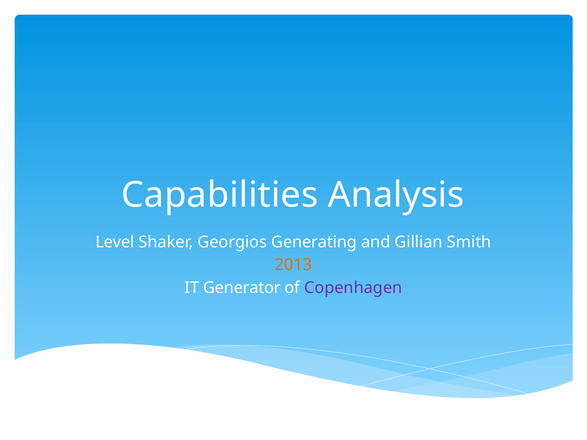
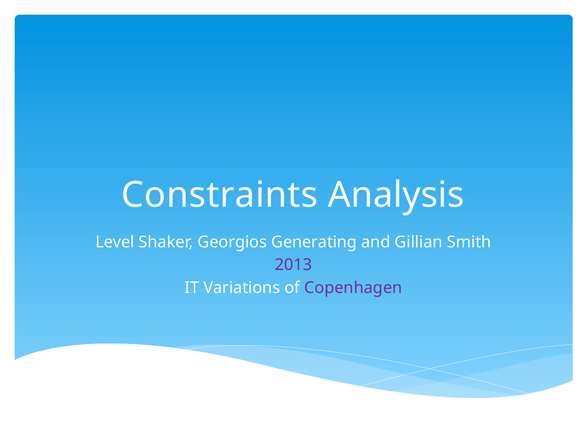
Capabilities: Capabilities -> Constraints (220, 195)
2013 colour: orange -> purple (293, 265)
Generator: Generator -> Variations (242, 288)
